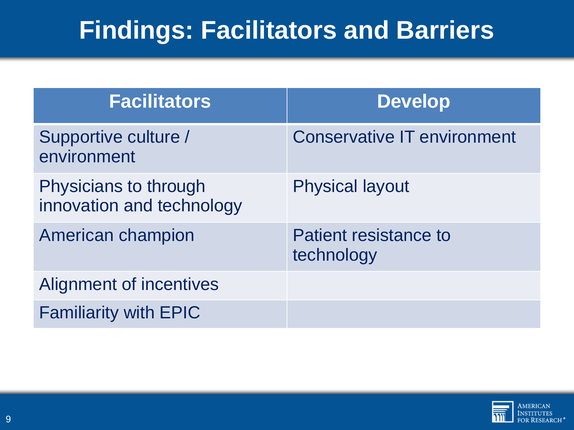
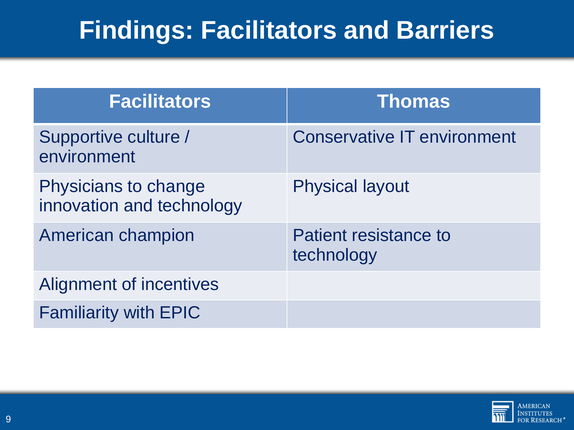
Develop: Develop -> Thomas (414, 102)
through: through -> change (176, 186)
